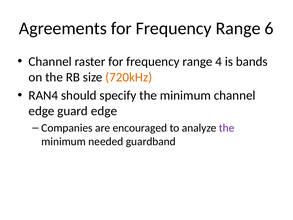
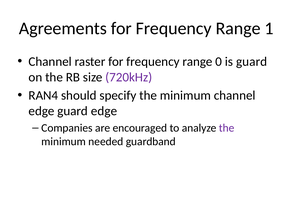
6: 6 -> 1 (269, 28)
4: 4 -> 0 (219, 61)
is bands: bands -> guard (252, 61)
720kHz colour: orange -> purple (129, 77)
